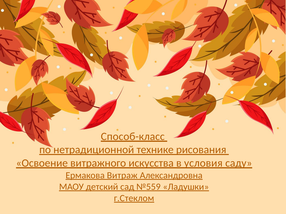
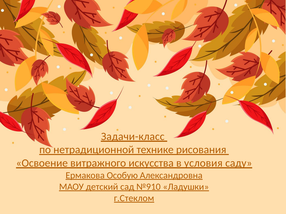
Способ-класс: Способ-класс -> Задачи-класс (133, 137)
Витраж: Витраж -> Особую (122, 176)
№559: №559 -> №910 (148, 187)
